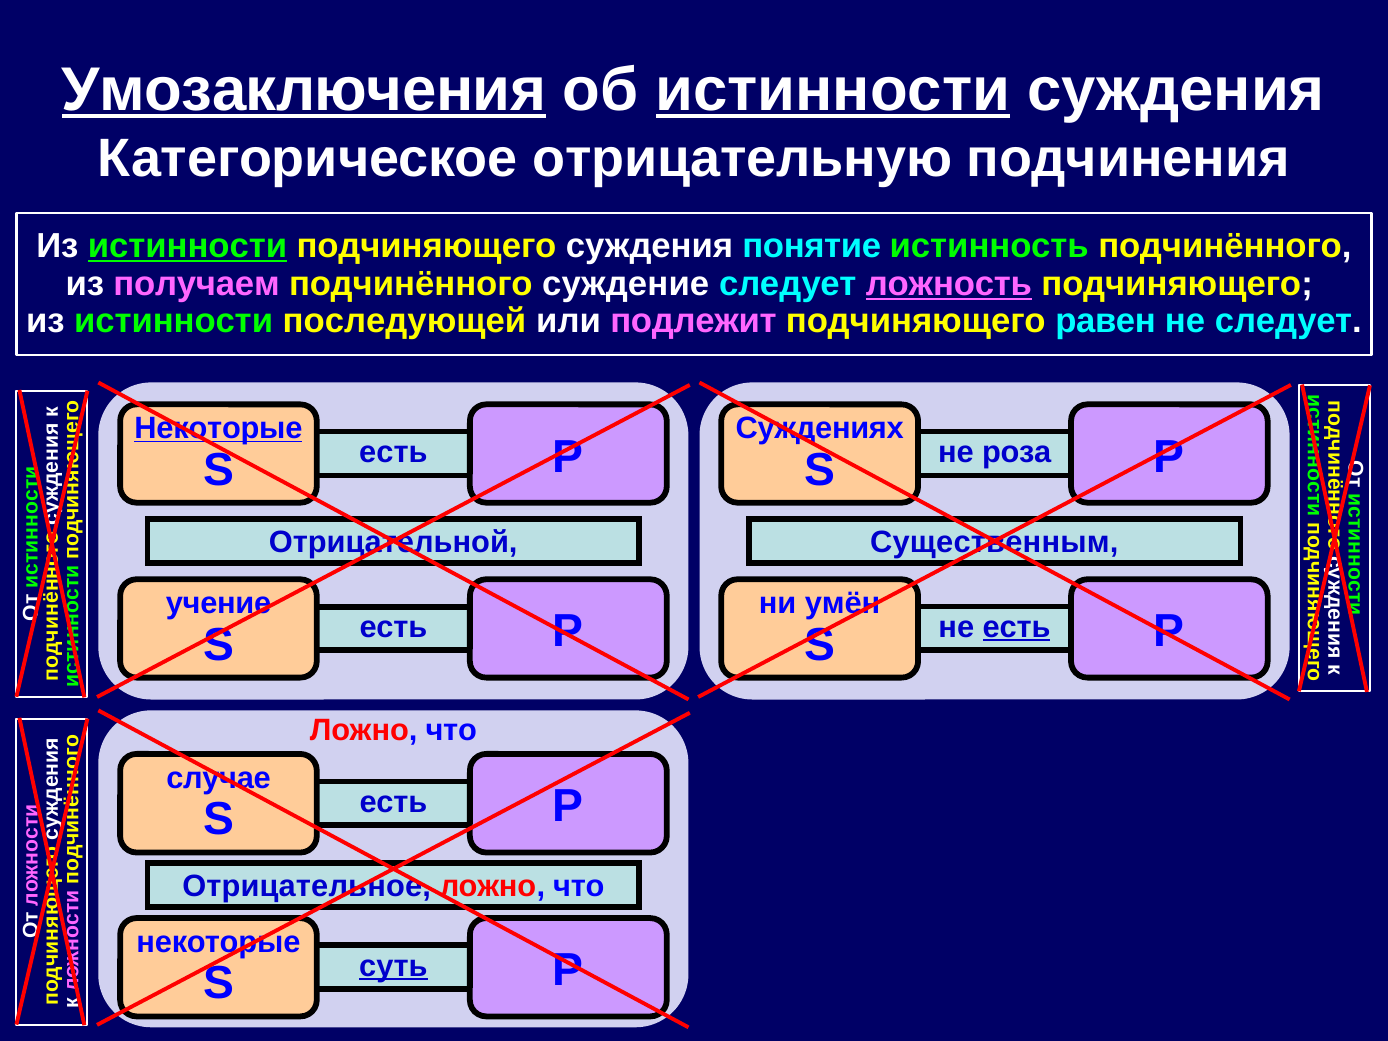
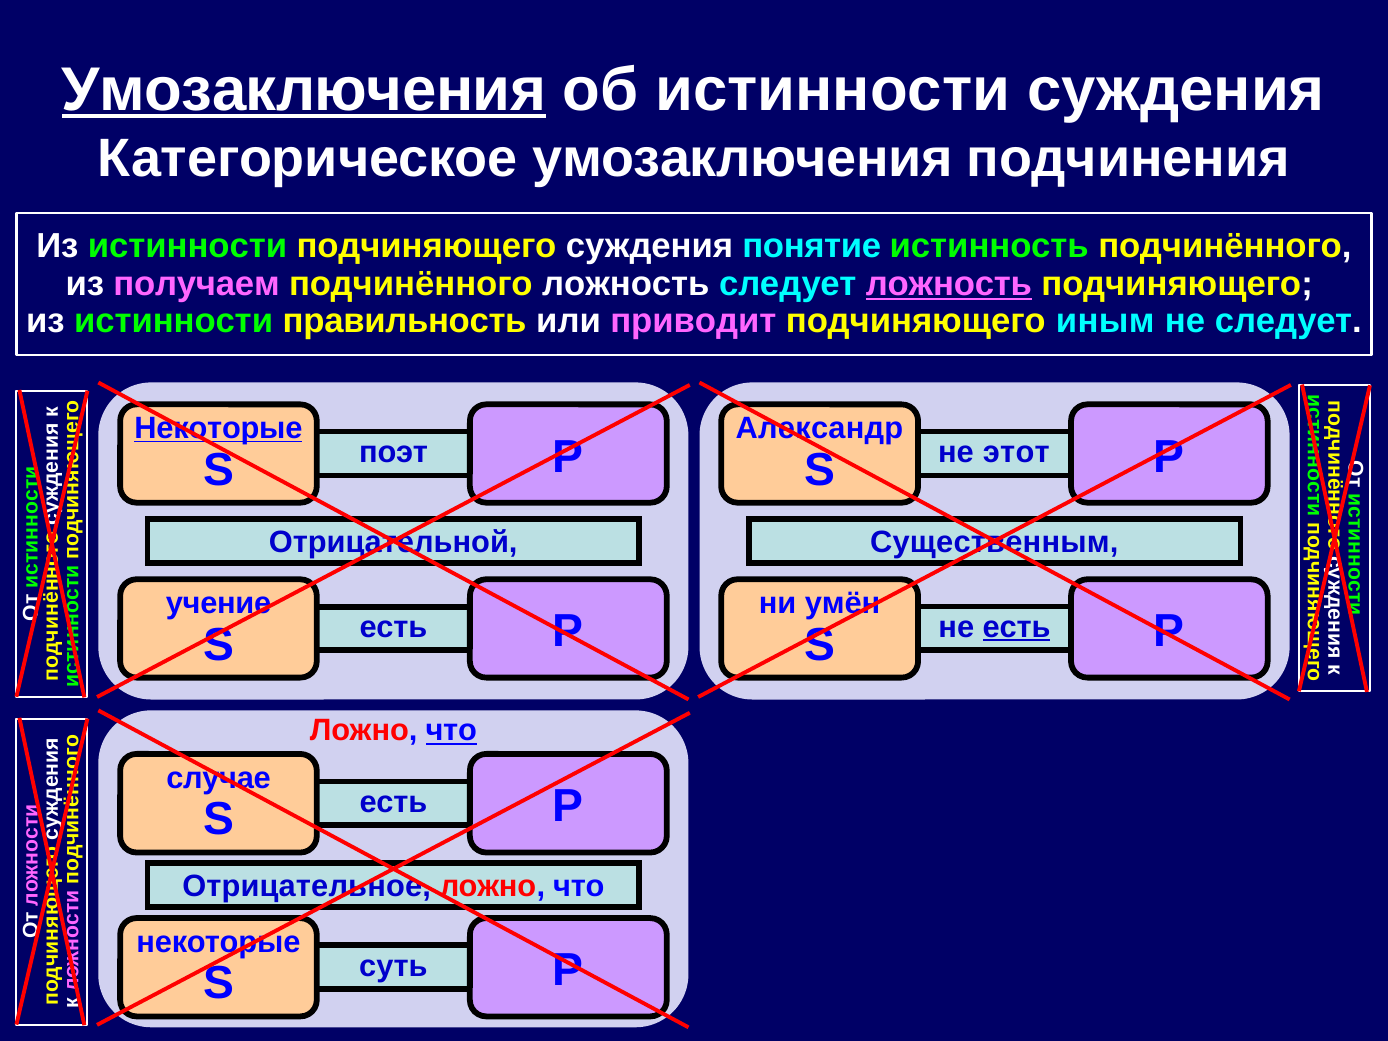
истинности underline: present -> none (833, 90)
Категорическое отрицательную: отрицательную -> умозаключения (743, 159)
истинности underline: present -> none (188, 246)
подчинённого суждение: суждение -> ложность (626, 284)
последующей: последующей -> правильность (405, 321)
подлежит: подлежит -> приводит (693, 321)
равен: равен -> иным (1105, 321)
Суждениях: Суждениях -> Александр (819, 428)
есть: есть -> поэт (394, 452)
роза: роза -> этот (1016, 452)
что underline: none -> present (451, 730)
суть underline: present -> none (393, 966)
